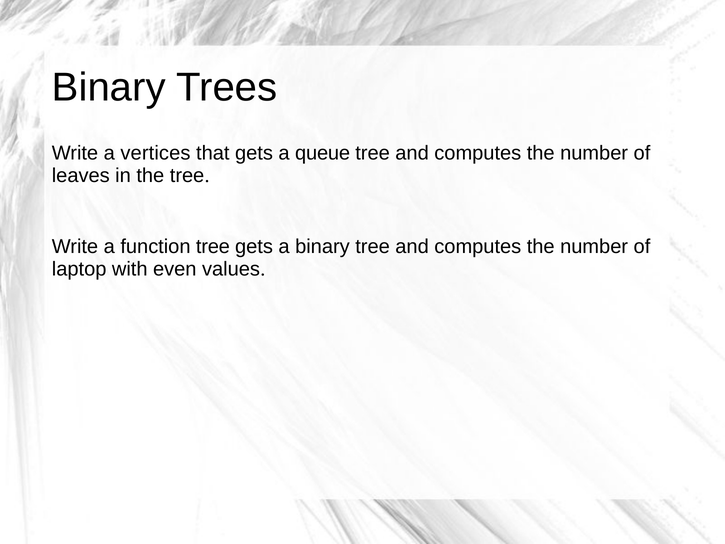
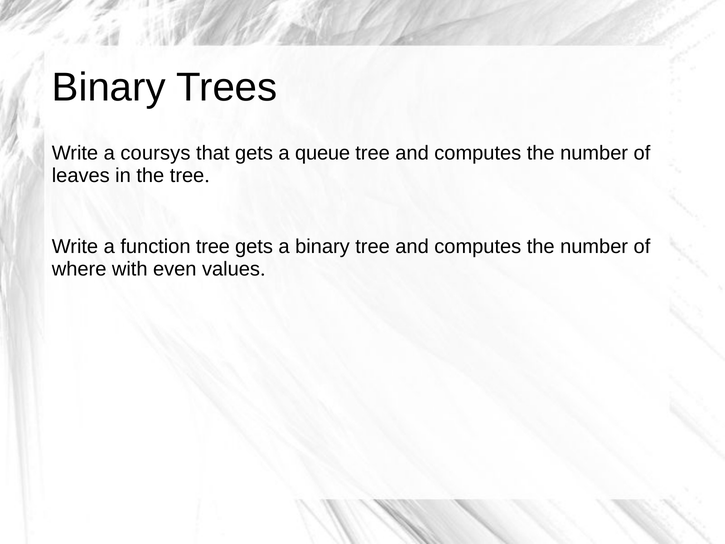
vertices: vertices -> coursys (155, 153)
laptop: laptop -> where (79, 269)
